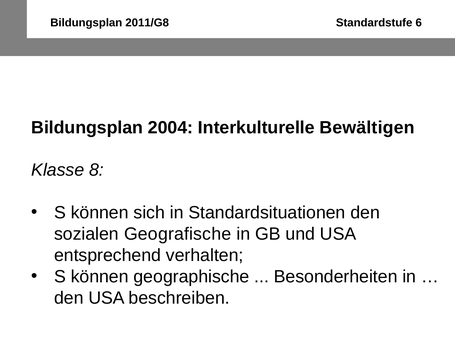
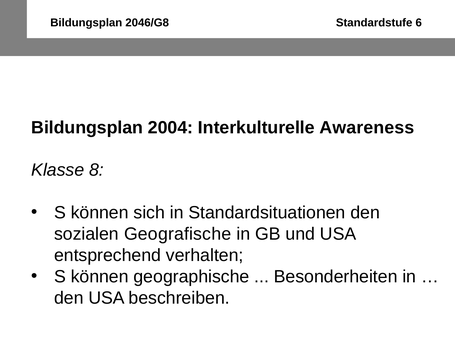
2011/G8: 2011/G8 -> 2046/G8 (147, 23)
Bewältigen: Bewältigen -> Awareness (367, 127)
